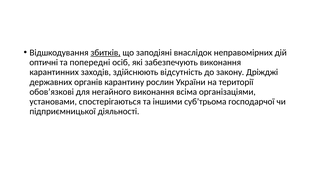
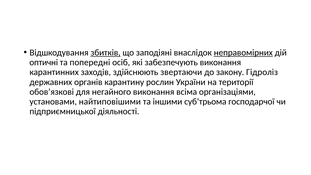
неправомірних underline: none -> present (243, 53)
відсутність: відсутність -> звертаючи (181, 72)
Дріжджі: Дріжджі -> Гідроліз (262, 72)
спостерігаються: спостерігаються -> найтиповішими (110, 102)
